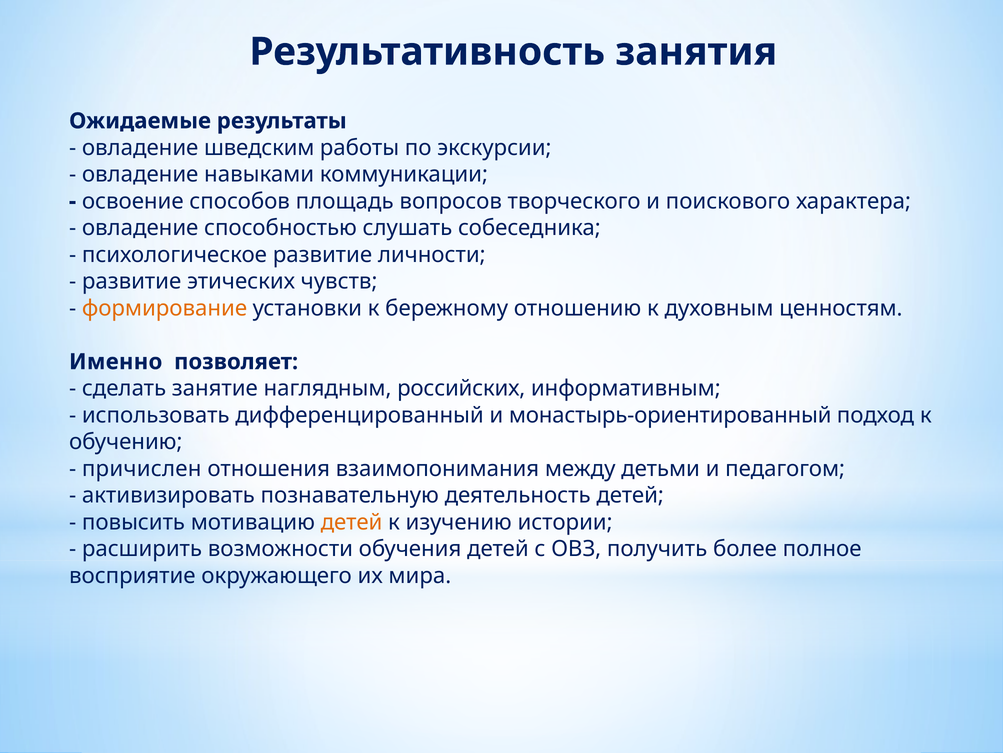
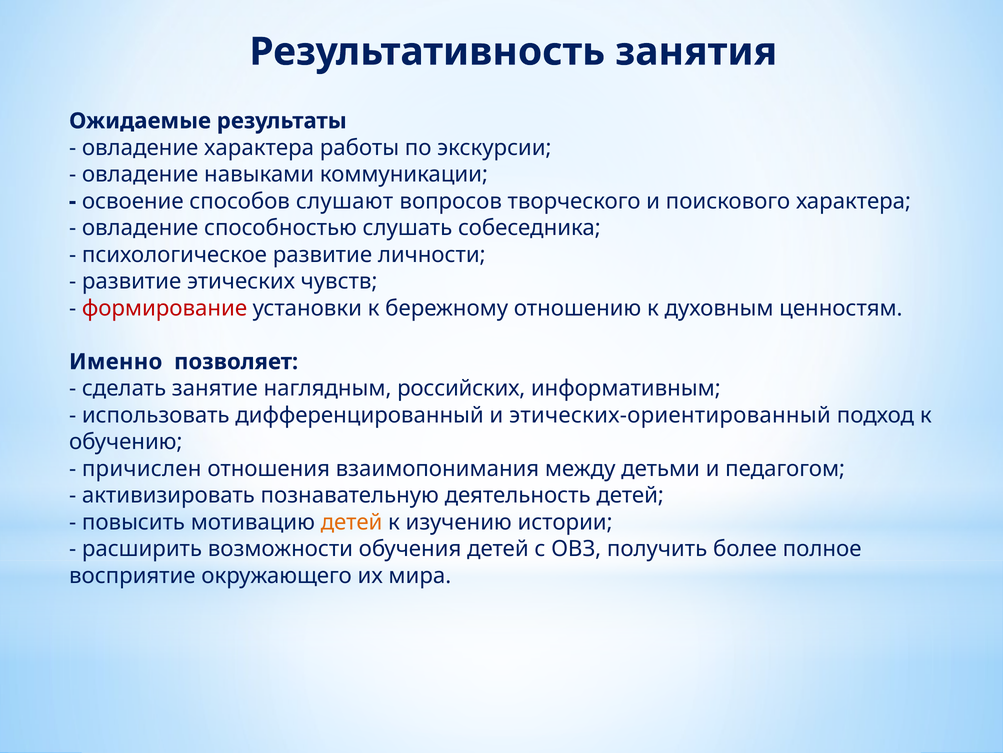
овладение шведским: шведским -> характера (259, 148)
площадь: площадь -> слушают (345, 201)
формирование colour: orange -> red (165, 308)
монастырь-ориентированный: монастырь-ориентированный -> этических-ориентированный (670, 415)
